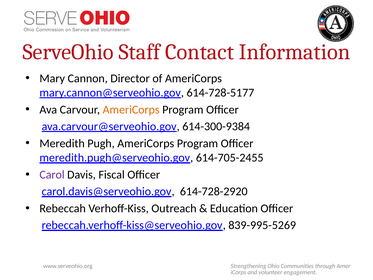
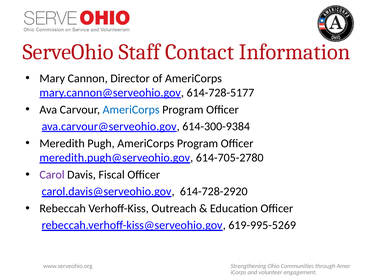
AmeriCorps colour: orange -> blue (131, 110)
614-705-2455: 614-705-2455 -> 614-705-2780 (230, 158)
839-995-5269: 839-995-5269 -> 619-995-5269 (262, 225)
